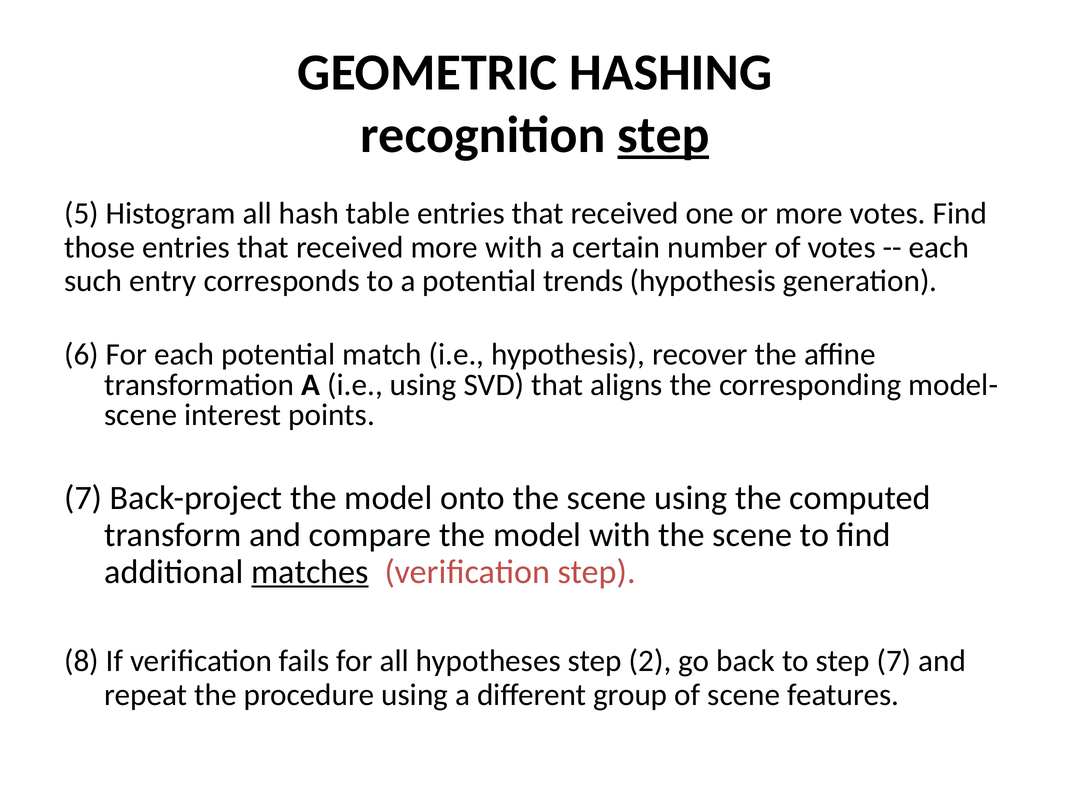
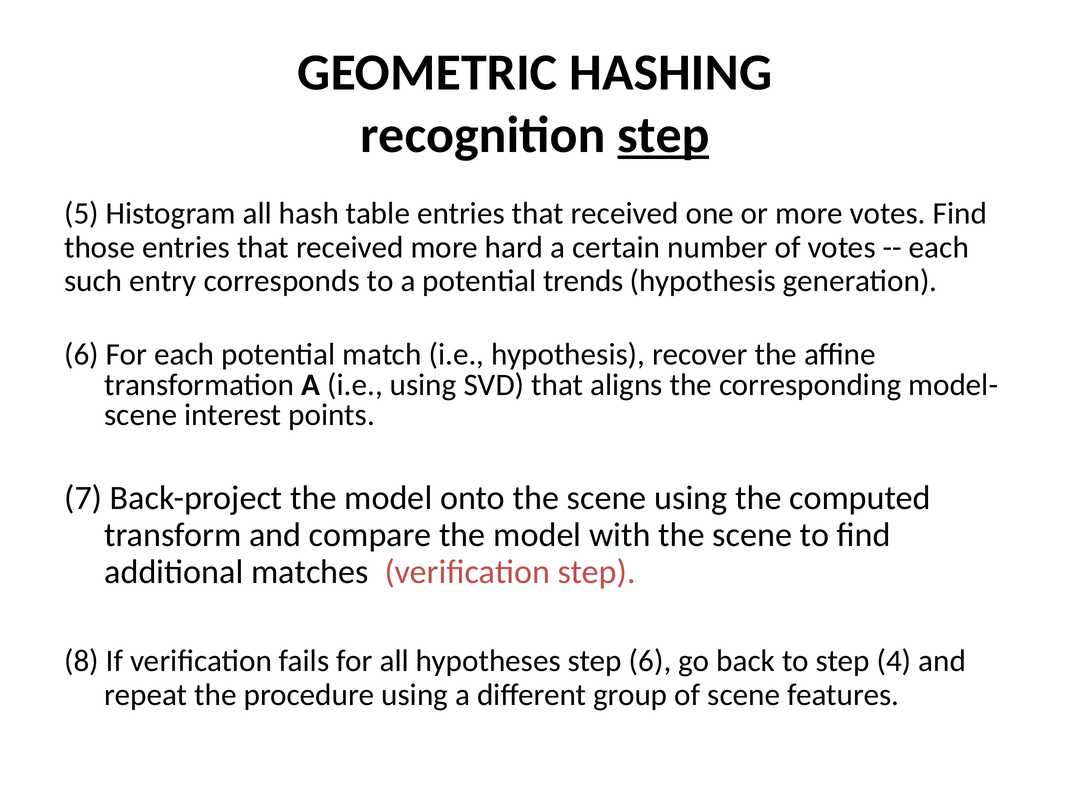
more with: with -> hard (514, 247)
matches underline: present -> none (310, 572)
step 2: 2 -> 6 (650, 661)
step 7: 7 -> 4 (894, 661)
